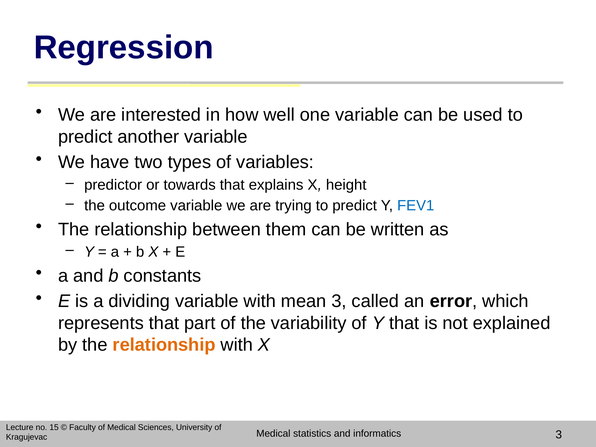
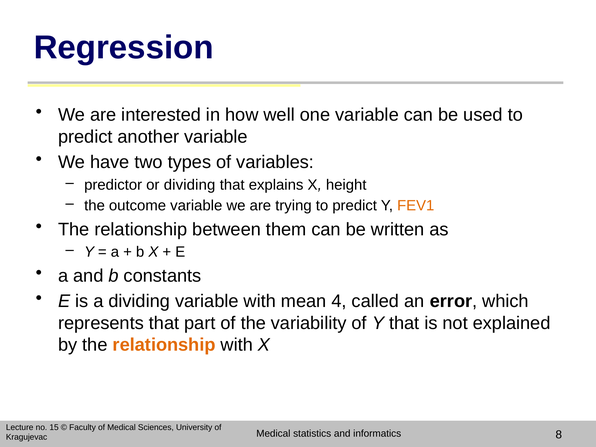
or towards: towards -> dividing (190, 185)
FEV1 colour: blue -> orange (416, 206)
mean 3: 3 -> 4 (339, 301)
informatics 3: 3 -> 8 (559, 435)
